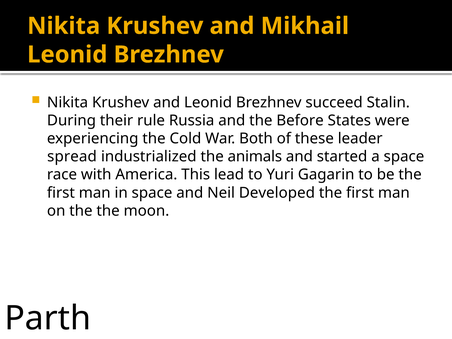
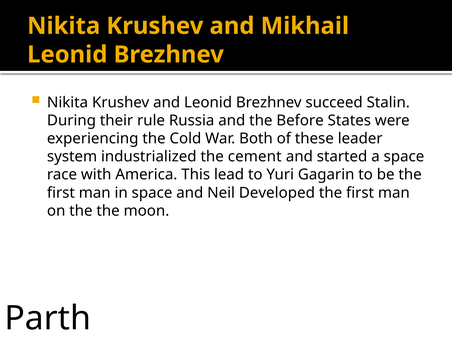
spread: spread -> system (72, 157)
animals: animals -> cement (255, 157)
